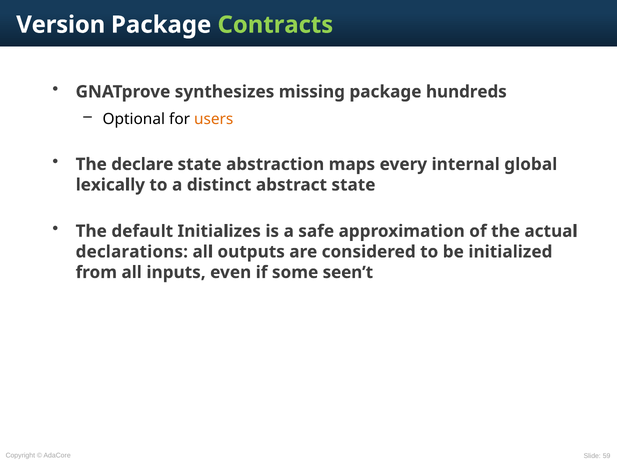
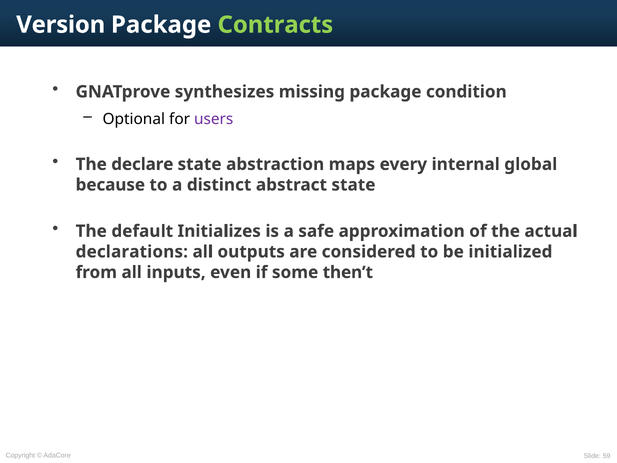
hundreds: hundreds -> condition (466, 92)
users colour: orange -> purple (214, 119)
lexically: lexically -> because (110, 185)
seen’t: seen’t -> then’t (348, 272)
